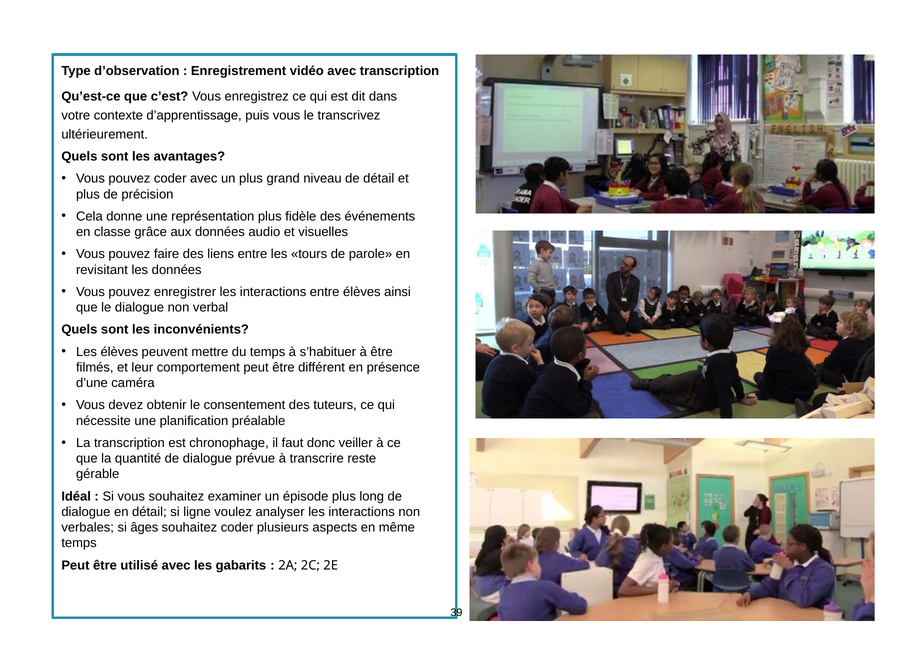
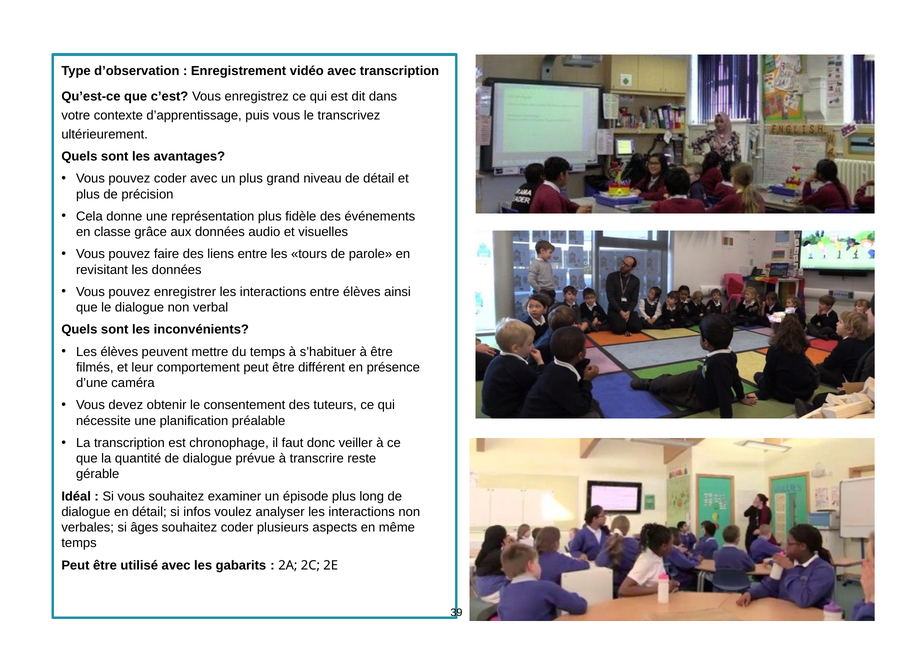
ligne: ligne -> infos (197, 512)
